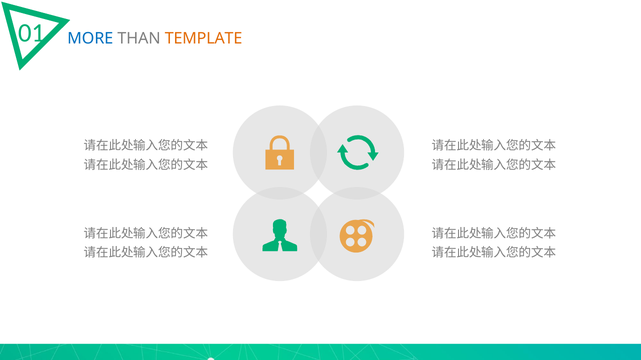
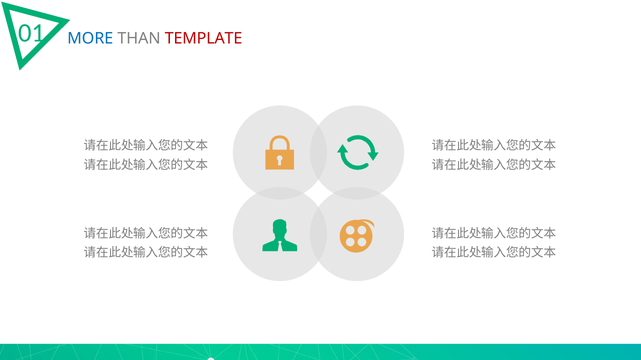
TEMPLATE colour: orange -> red (204, 39)
